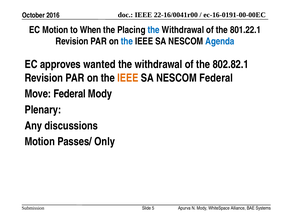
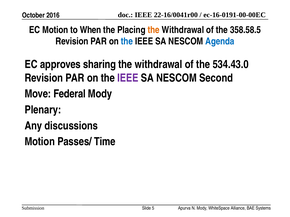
the colour: blue -> orange (154, 30)
801.22.1: 801.22.1 -> 358.58.5 (245, 30)
wanted: wanted -> sharing (100, 65)
802.82.1: 802.82.1 -> 534.43.0 (231, 65)
IEEE colour: orange -> purple (128, 78)
NESCOM Federal: Federal -> Second (216, 78)
Only: Only -> Time (105, 142)
